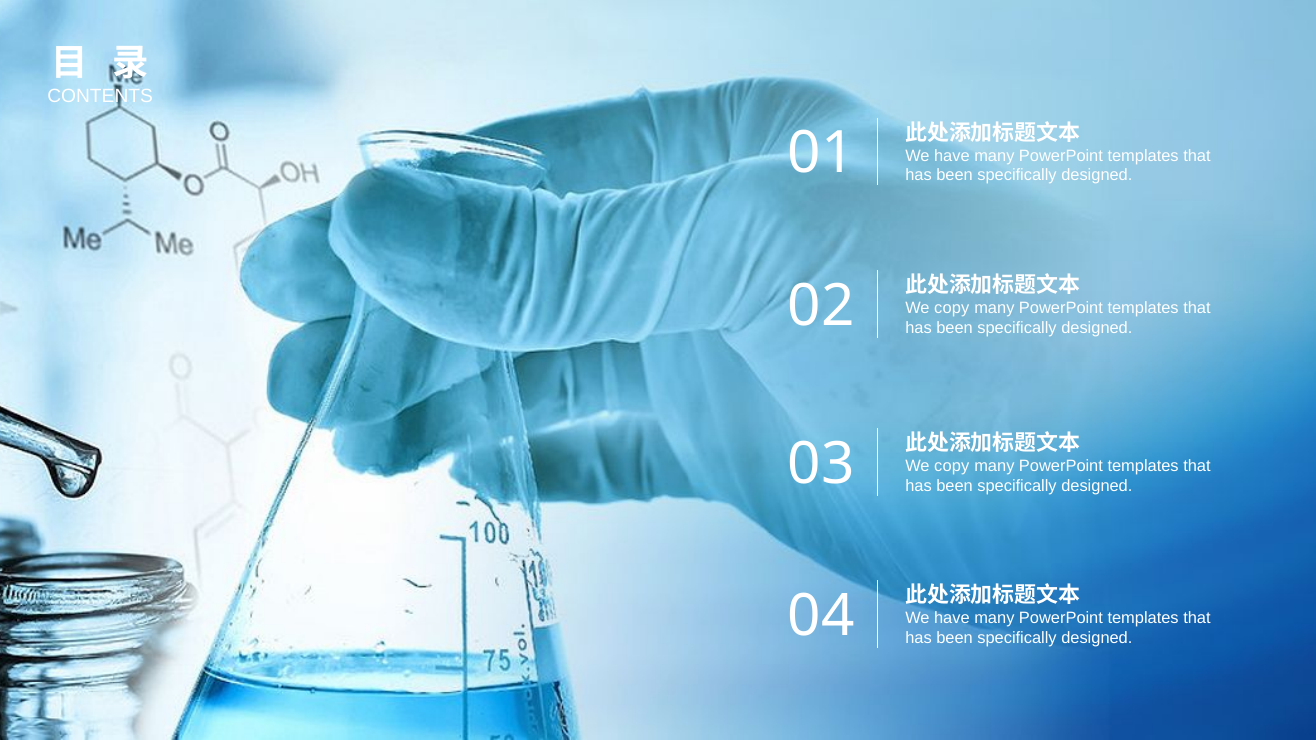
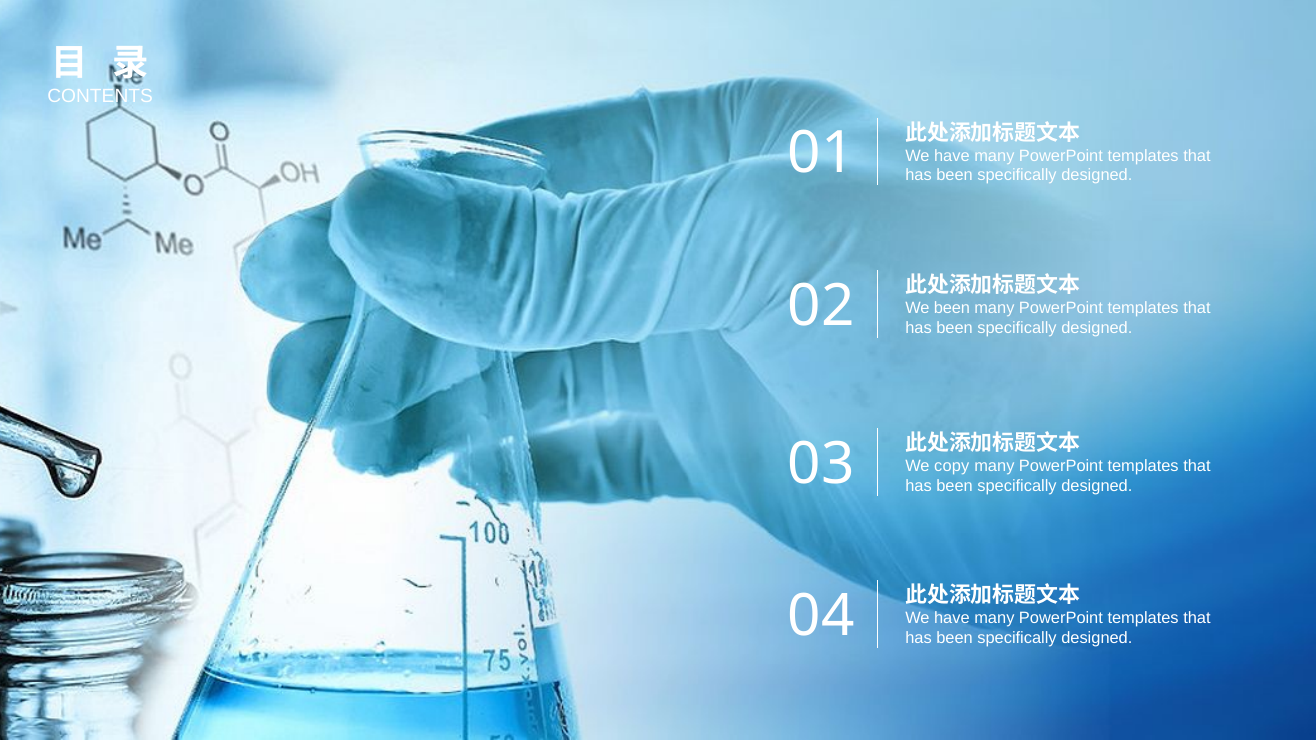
copy: copy -> been (952, 308)
